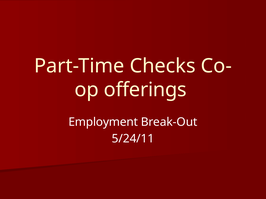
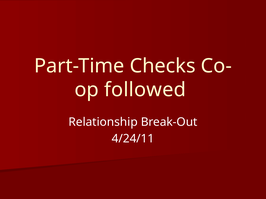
offerings: offerings -> followed (145, 90)
Employment: Employment -> Relationship (103, 122)
5/24/11: 5/24/11 -> 4/24/11 (133, 139)
